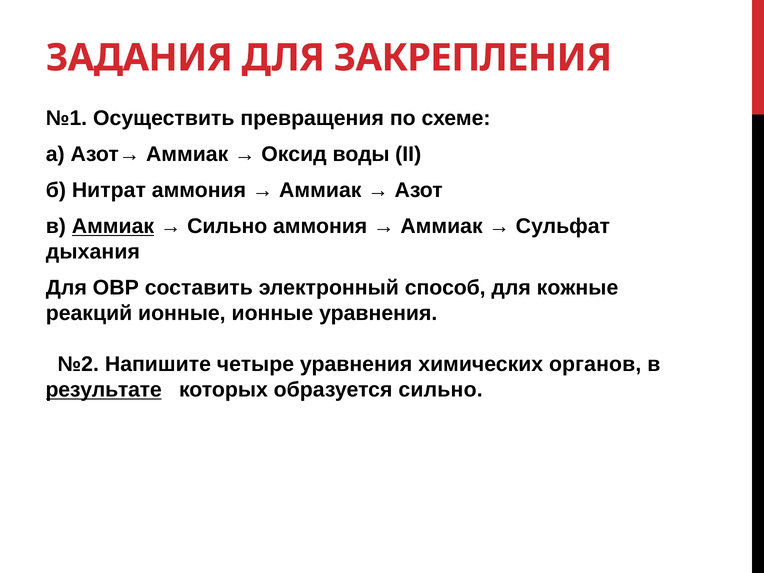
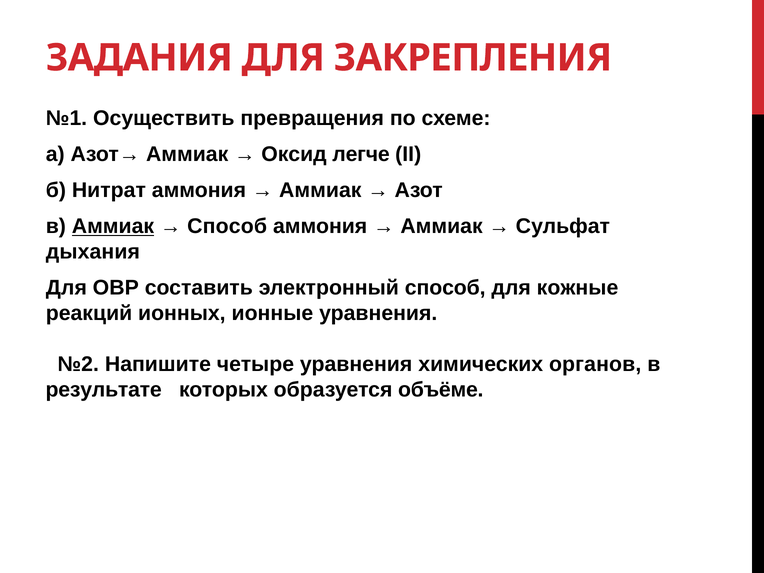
воды: воды -> легче (361, 154)
Сильно: Сильно -> Способ (227, 226)
реакций ионные: ионные -> ионных (182, 313)
результате underline: present -> none (104, 390)
образуется сильно: сильно -> объёме (441, 390)
